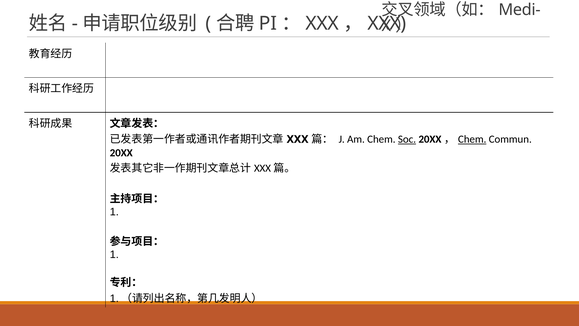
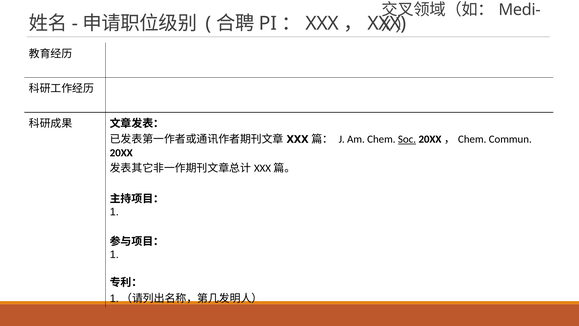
Chem underline: present -> none (472, 139)
